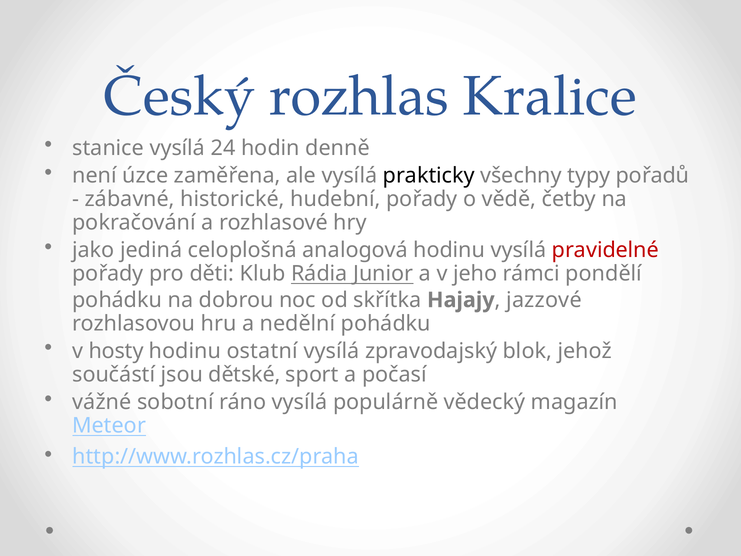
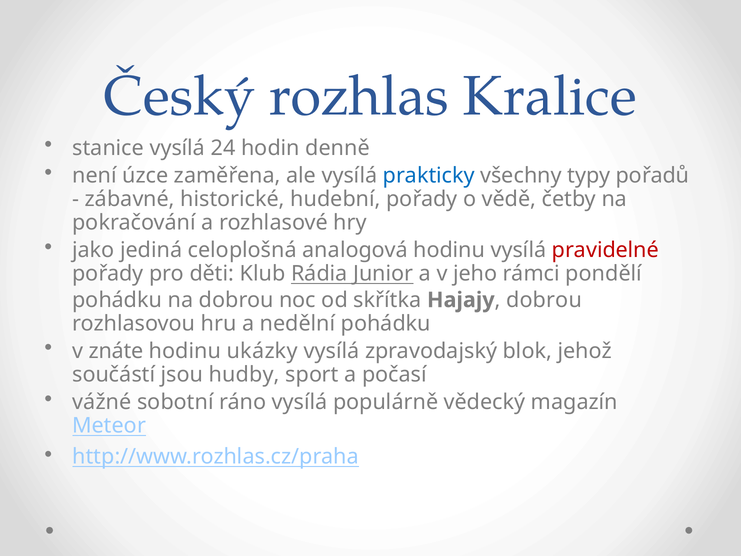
prakticky colour: black -> blue (429, 176)
jazzové: jazzové -> dobrou (544, 300)
hosty: hosty -> znáte (116, 351)
ostatní: ostatní -> ukázky (262, 351)
dětské: dětské -> hudby (244, 374)
